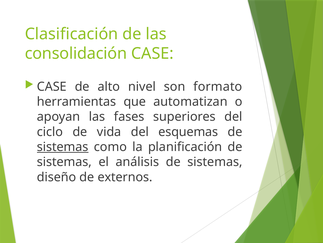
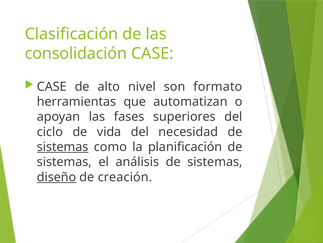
esquemas: esquemas -> necesidad (188, 131)
diseño underline: none -> present (57, 177)
externos: externos -> creación (125, 177)
